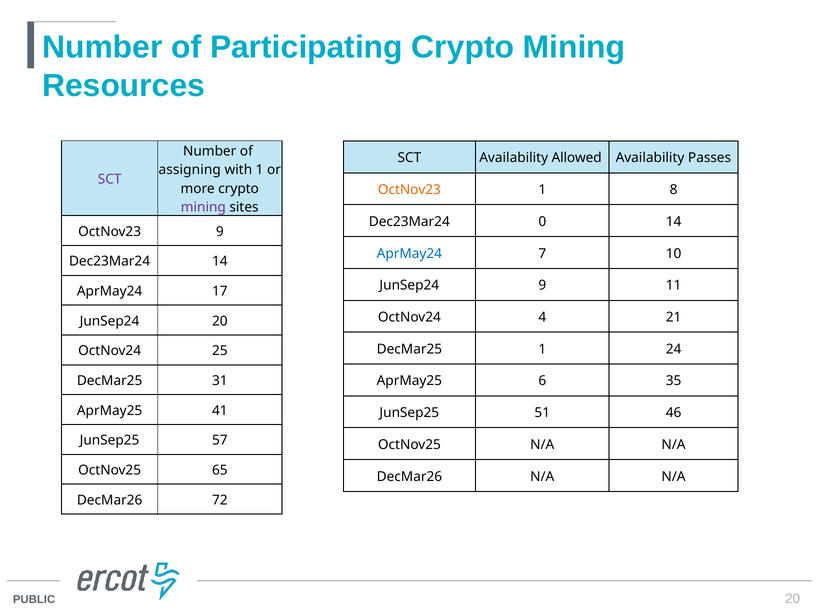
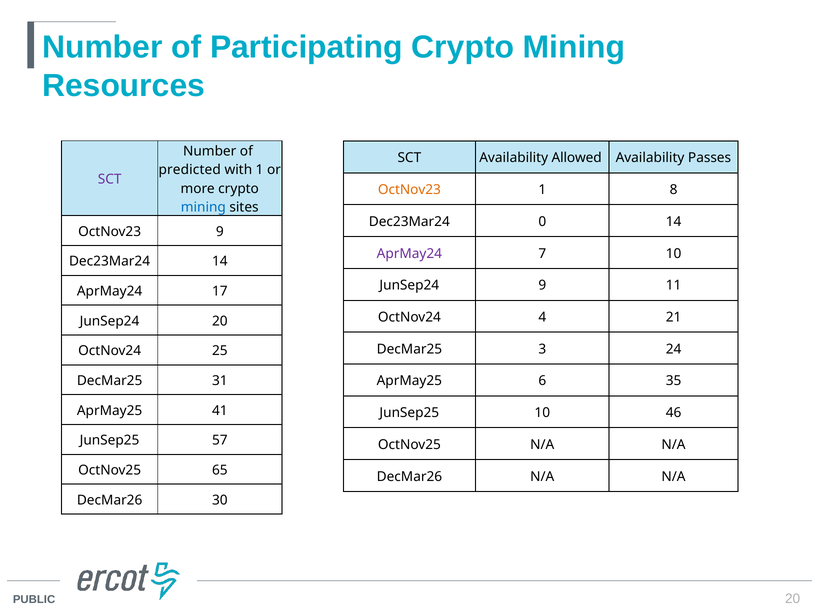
assigning: assigning -> predicted (190, 170)
mining colour: purple -> blue (203, 207)
AprMay24 colour: blue -> purple (409, 254)
DecMar25 1: 1 -> 3 (542, 349)
JunSep25 51: 51 -> 10 (542, 413)
72: 72 -> 30 (220, 500)
